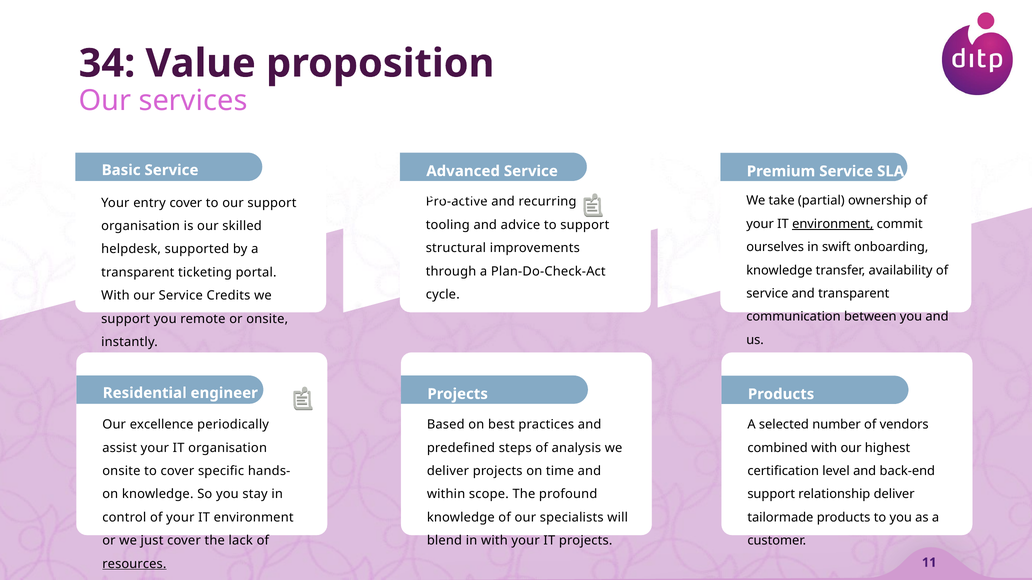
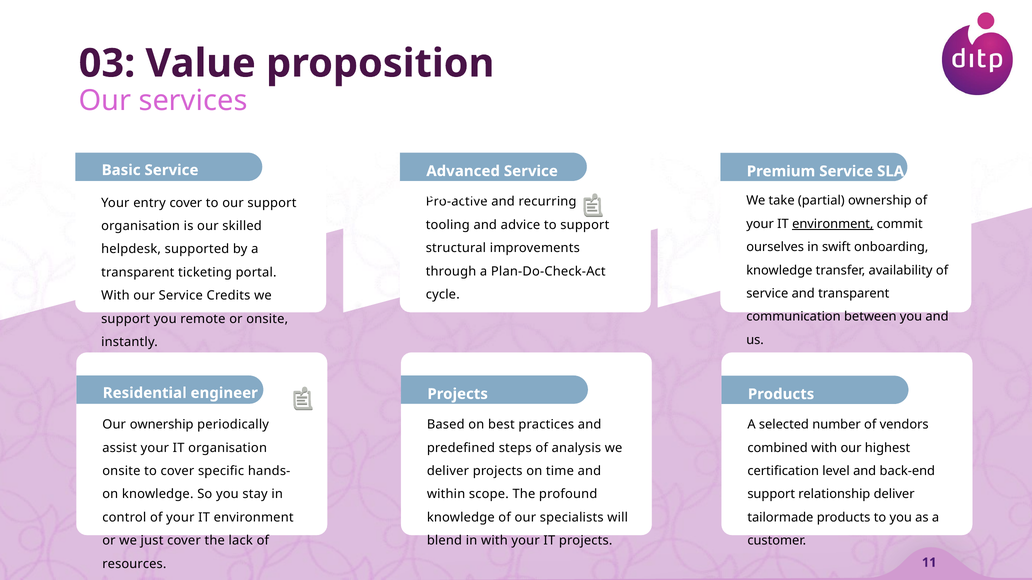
34: 34 -> 03 (107, 64)
Our excellence: excellence -> ownership (162, 425)
resources underline: present -> none (134, 564)
